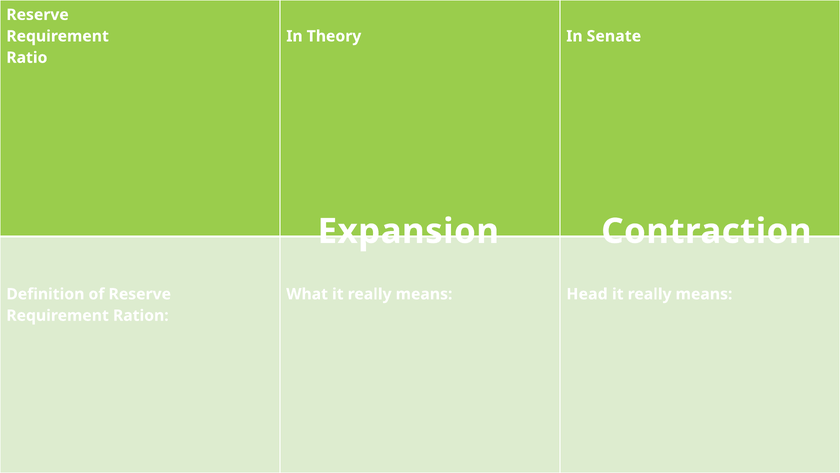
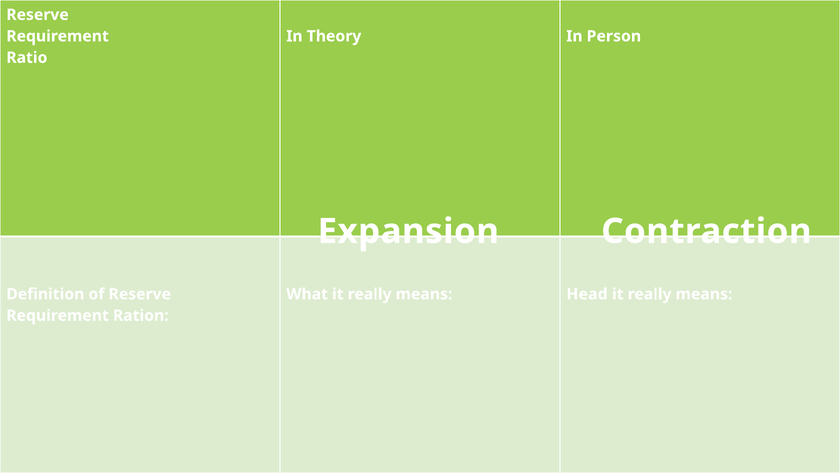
Senate: Senate -> Person (614, 36)
